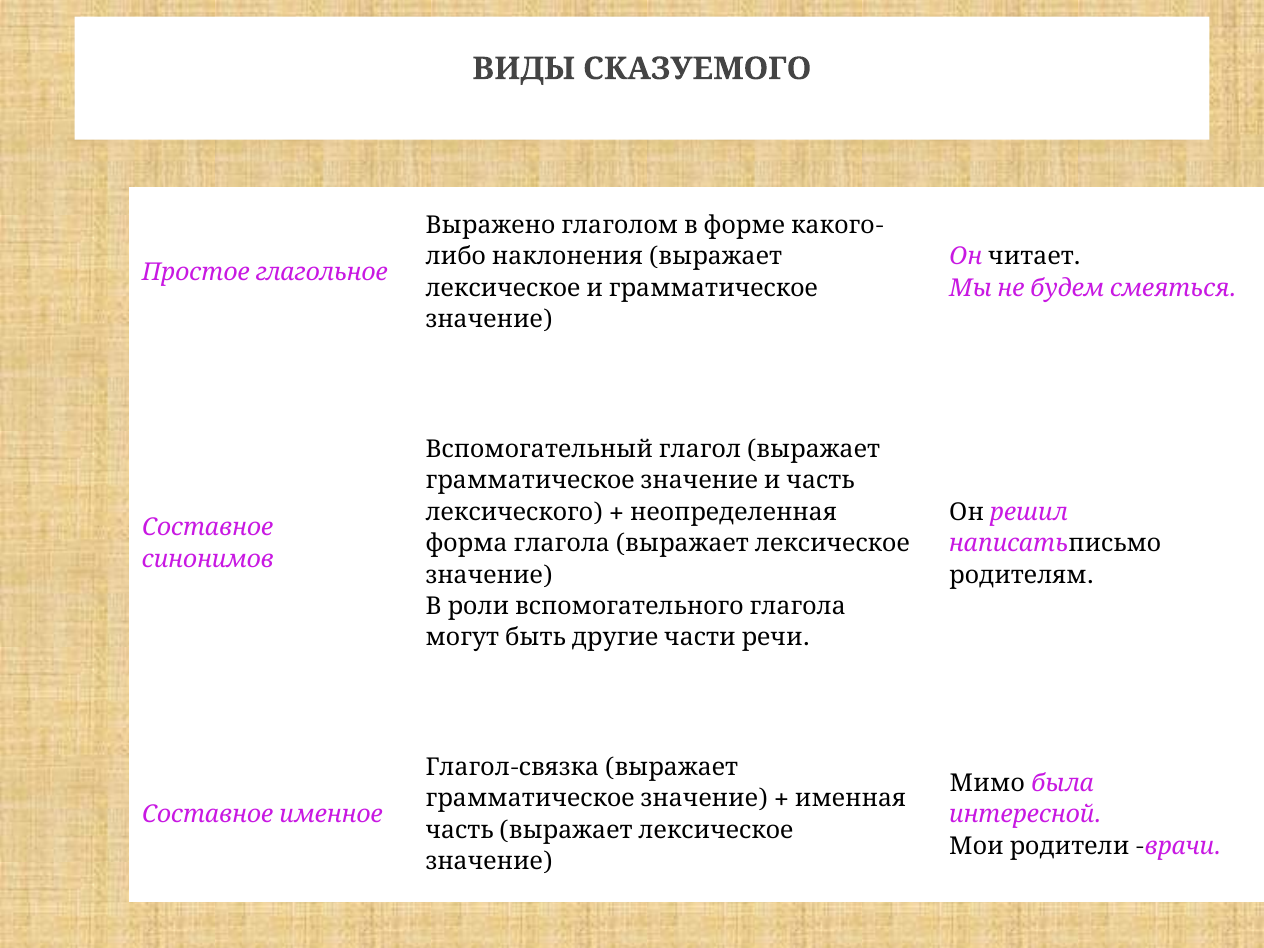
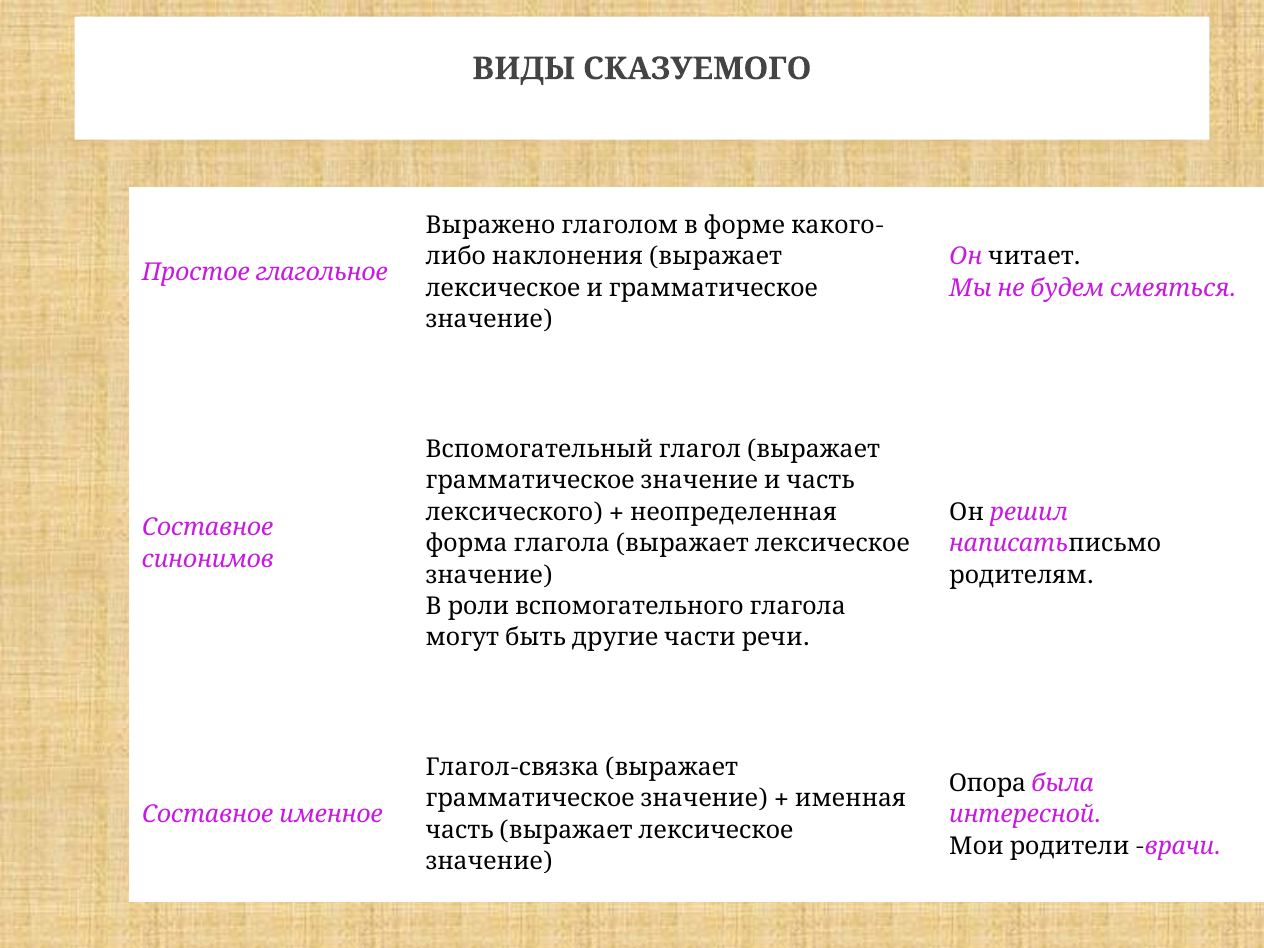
Мимо: Мимо -> Опора (987, 783)
